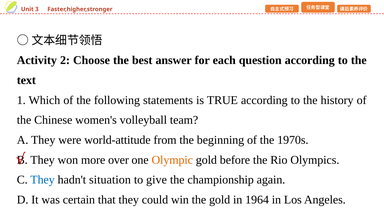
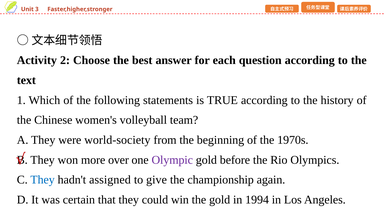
world-attitude: world-attitude -> world-society (117, 140)
Olympic colour: orange -> purple (172, 160)
situation: situation -> assigned (110, 180)
1964: 1964 -> 1994 (257, 200)
